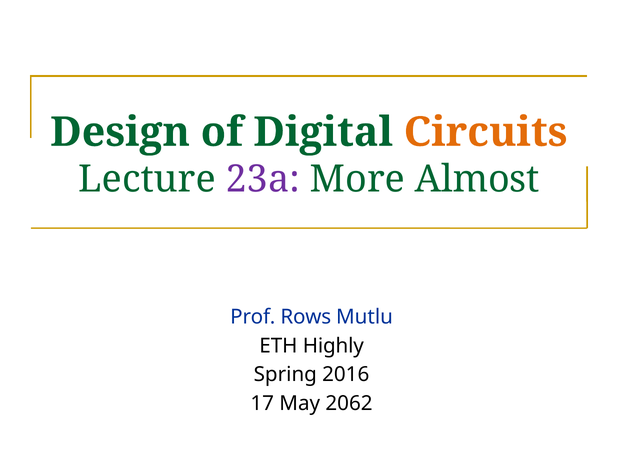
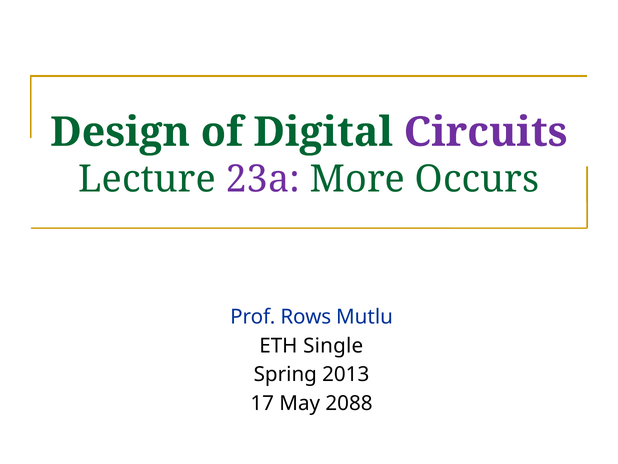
Circuits colour: orange -> purple (486, 132)
Almost: Almost -> Occurs (477, 179)
Highly: Highly -> Single (333, 345)
2016: 2016 -> 2013 (346, 374)
2062: 2062 -> 2088 (349, 403)
